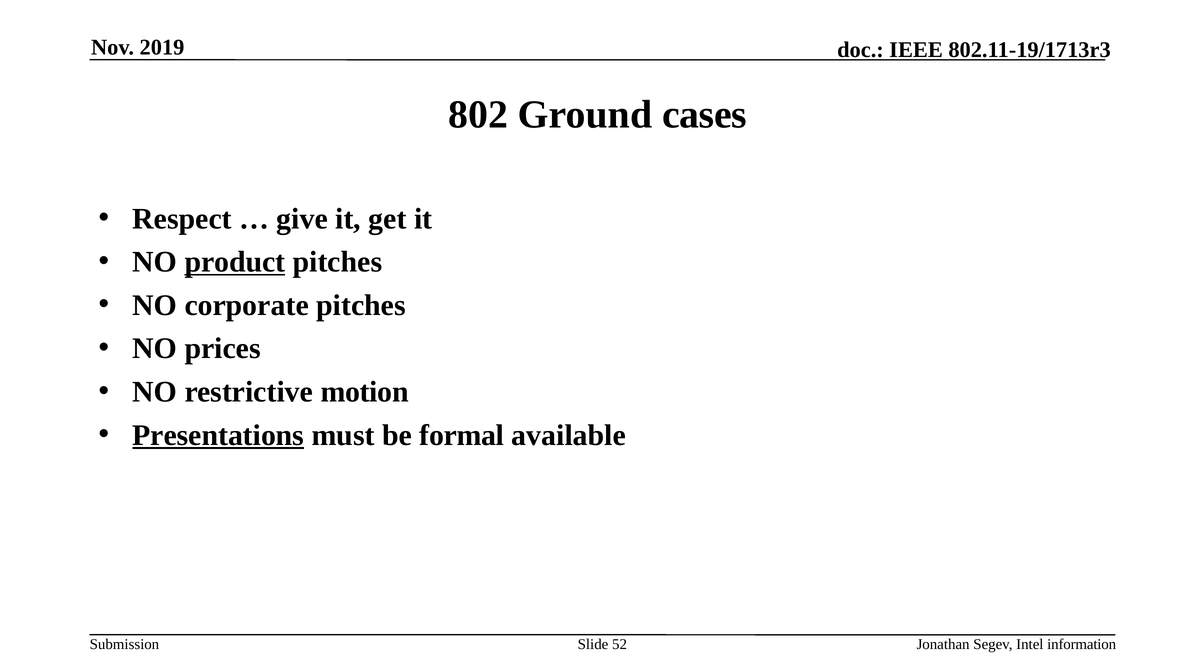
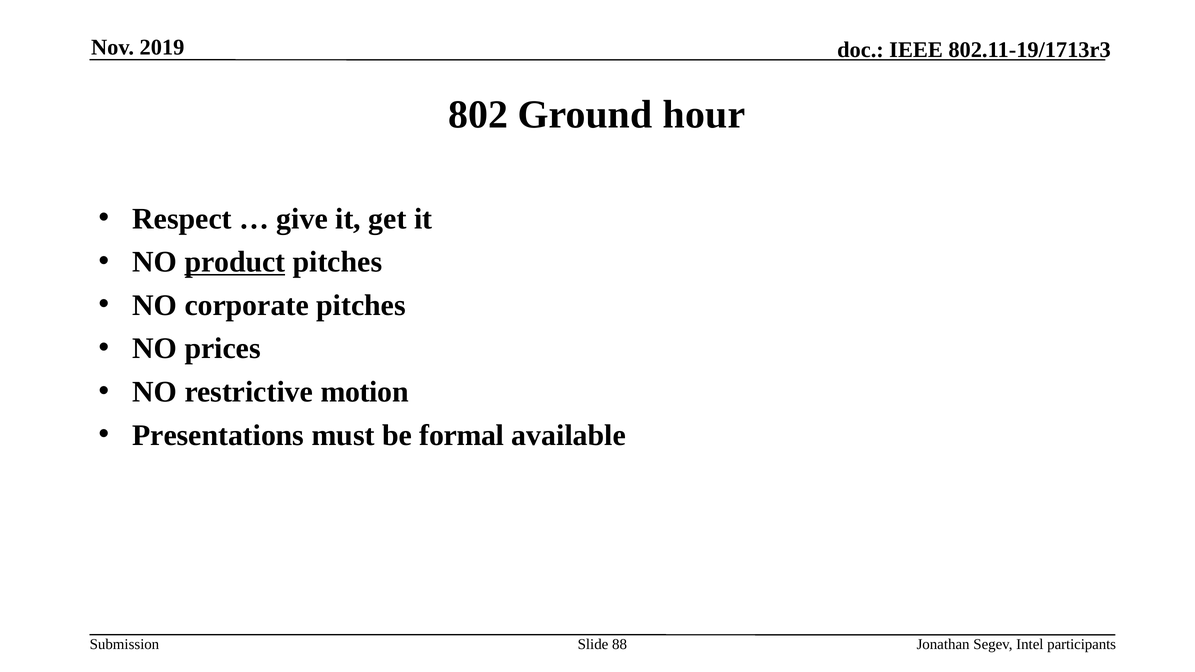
cases: cases -> hour (704, 115)
Presentations underline: present -> none (218, 435)
52: 52 -> 88 (620, 645)
information: information -> participants (1082, 645)
